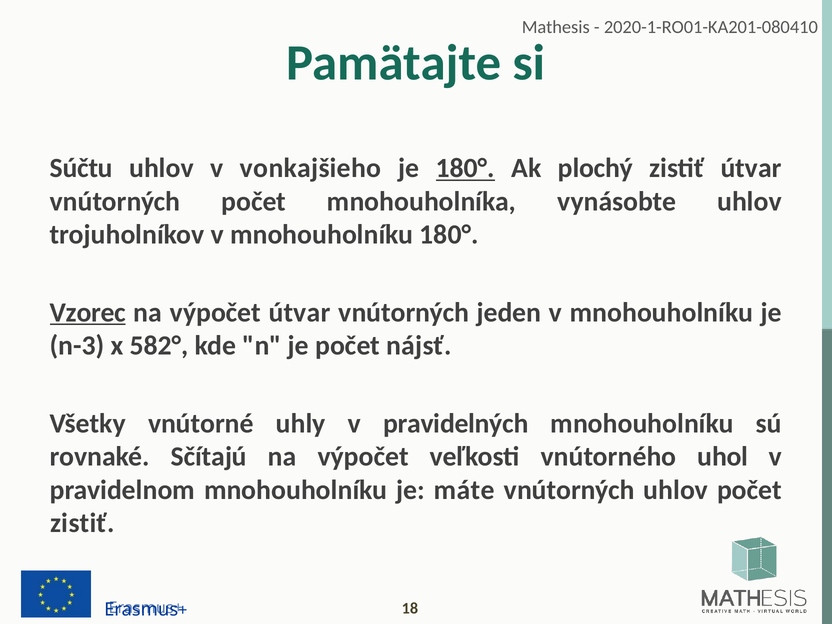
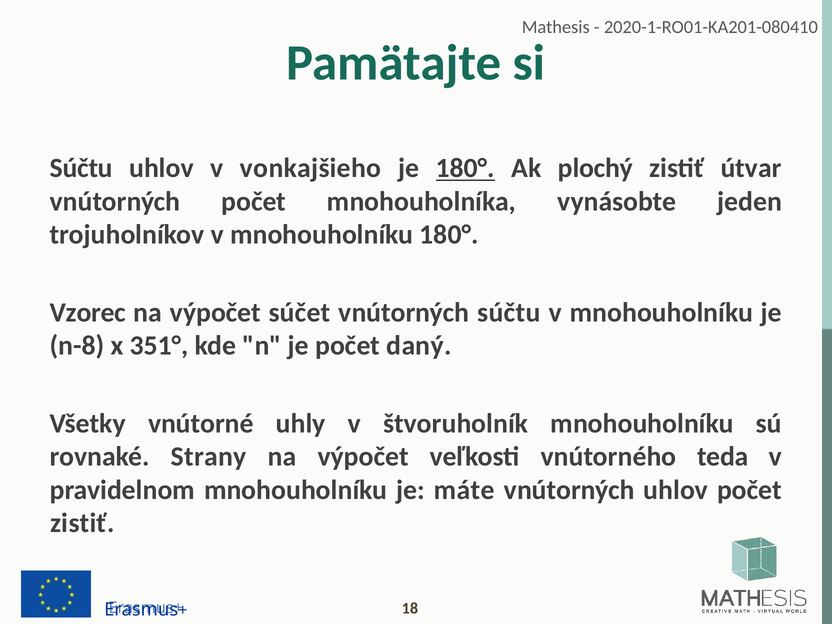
vynásobte uhlov: uhlov -> jeden (750, 202)
Vzorec underline: present -> none (88, 312)
výpočet útvar: útvar -> súčet (300, 312)
vnútorných jeden: jeden -> súčtu (509, 312)
n-3: n-3 -> n-8 (77, 346)
582°: 582° -> 351° (159, 346)
nájsť: nájsť -> daný (419, 346)
pravidelných: pravidelných -> štvoruholník (456, 423)
Sčítajú: Sčítajú -> Strany (209, 457)
uhol: uhol -> teda (723, 457)
